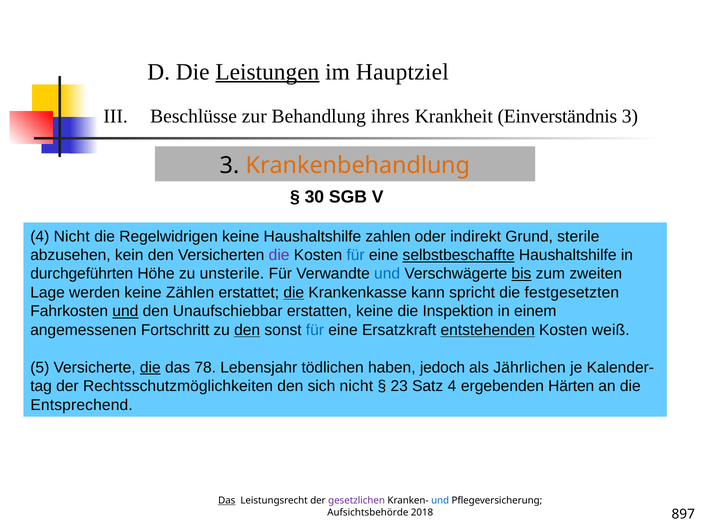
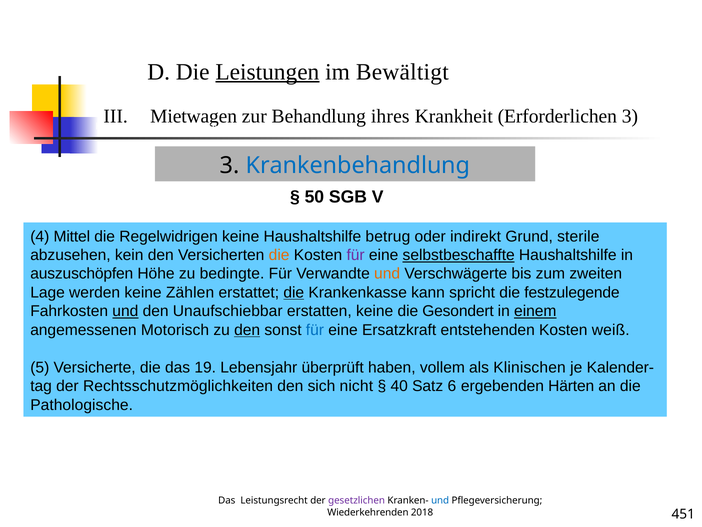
Hauptziel: Hauptziel -> Bewältigt (402, 72)
Beschlüsse: Beschlüsse -> Mietwagen (194, 116)
Einverständnis: Einverständnis -> Erforderlichen (557, 116)
Krankenbehandlung colour: orange -> blue (358, 165)
30: 30 -> 50 (314, 197)
4 Nicht: Nicht -> Mittel (72, 236)
zahlen: zahlen -> betrug (388, 236)
die colour: purple -> orange (279, 255)
für colour: blue -> purple (356, 255)
durchgeführten: durchgeführten -> auszuschöpfen (82, 274)
unsterile: unsterile -> bedingte (232, 274)
und colour: blue -> orange (387, 274)
bis underline: present -> none (521, 274)
festgesetzten: festgesetzten -> festzulegende (572, 292)
Inspektion: Inspektion -> Gesondert (458, 311)
einem underline: none -> present (535, 311)
Fortschritt: Fortschritt -> Motorisch (175, 330)
entstehenden underline: present -> none (488, 330)
die underline: present -> none (150, 367)
78: 78 -> 19 (205, 367)
tödlichen: tödlichen -> überprüft (333, 367)
jedoch: jedoch -> vollem (442, 367)
Jährlichen: Jährlichen -> Klinischen (530, 367)
23: 23 -> 40 (399, 386)
Satz 4: 4 -> 6 (452, 386)
Entsprechend: Entsprechend -> Pathologische (82, 405)
Das underline: present -> none (227, 500)
Aufsichtsbehörde: Aufsichtsbehörde -> Wiederkehrenden (368, 512)
897: 897 -> 451 (683, 514)
